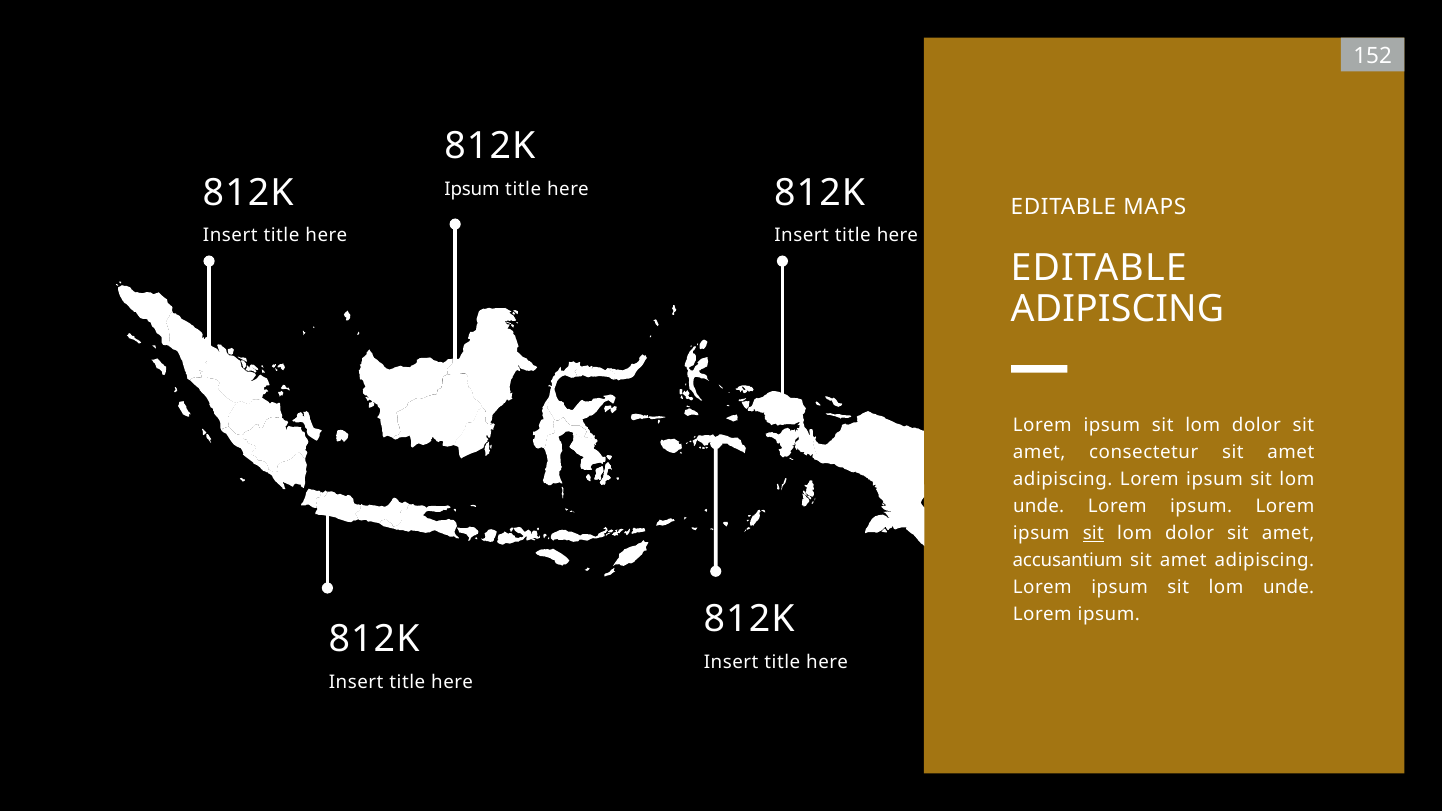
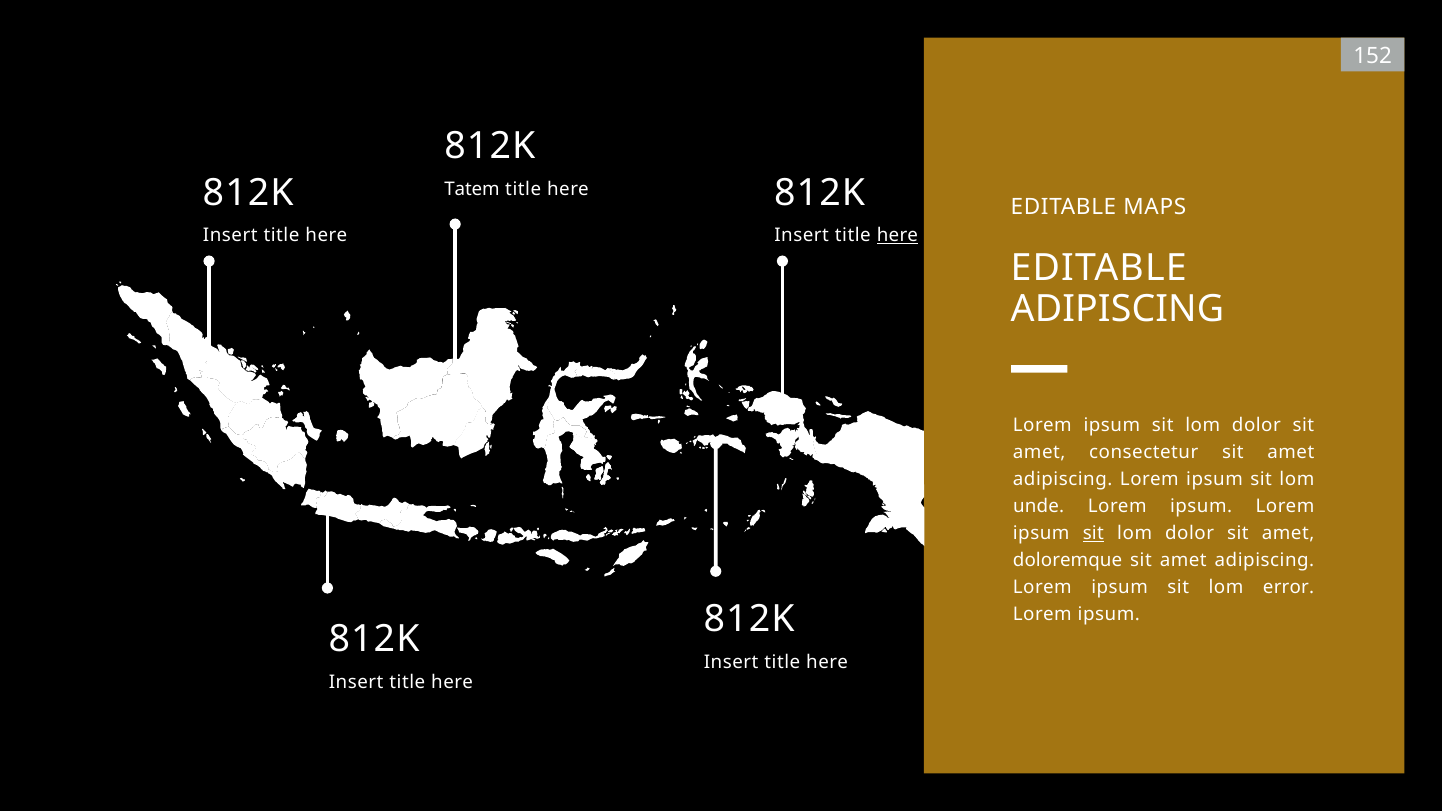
Ipsum: Ipsum -> Tatem (472, 189)
here underline: none -> present (898, 236)
accusantium: accusantium -> doloremque (1068, 561)
unde: unde -> error (1289, 588)
